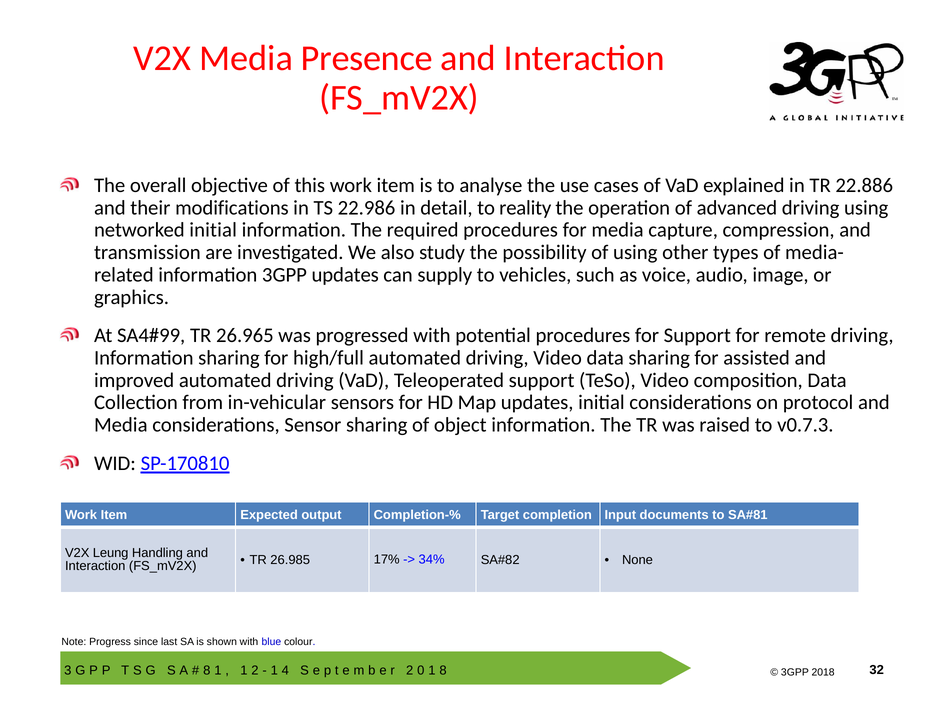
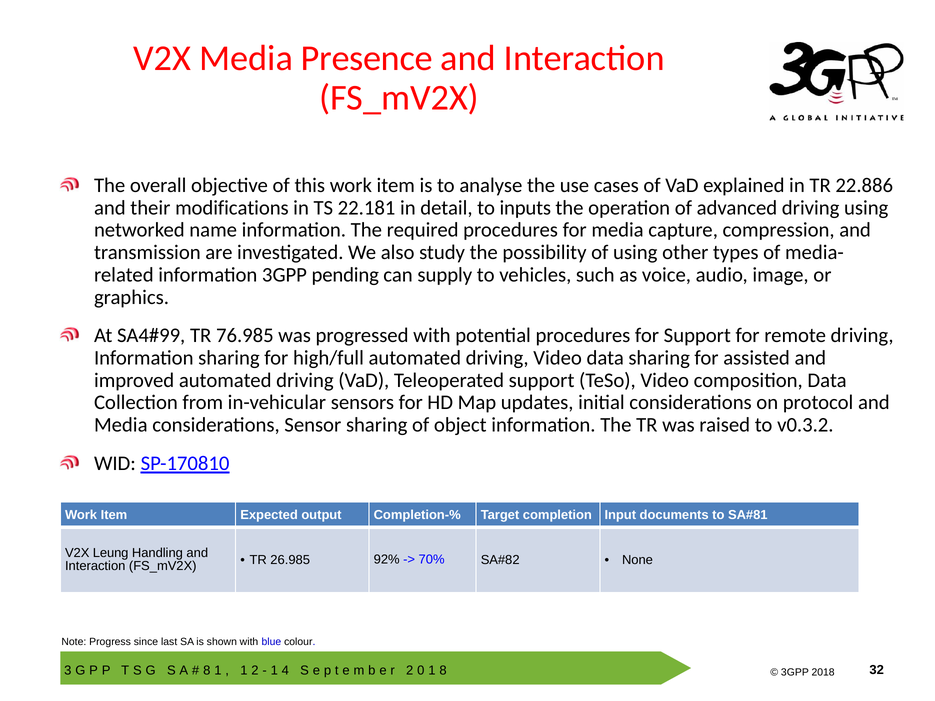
22.986: 22.986 -> 22.181 (367, 208)
reality: reality -> inputs (525, 208)
networked initial: initial -> name (213, 230)
3GPP updates: updates -> pending (345, 275)
26.965: 26.965 -> 76.985 (245, 335)
v0.7.3: v0.7.3 -> v0.3.2 (805, 425)
17%: 17% -> 92% (387, 560)
34%: 34% -> 70% (432, 560)
